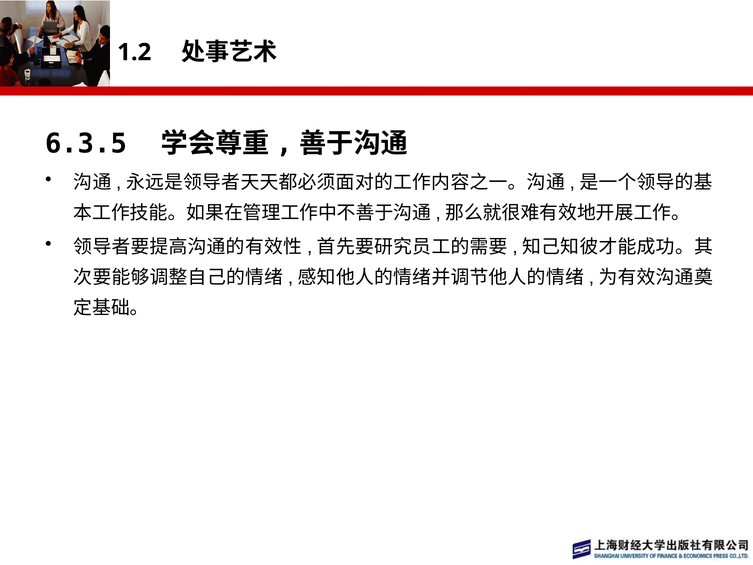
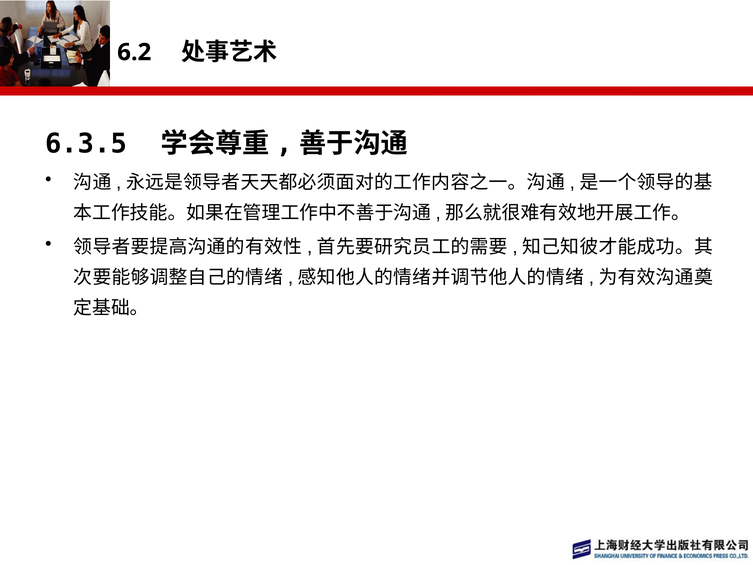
1.2: 1.2 -> 6.2 (134, 52)
